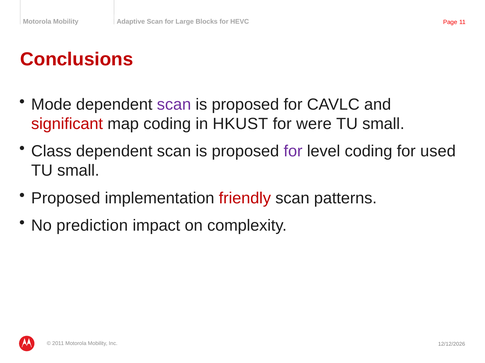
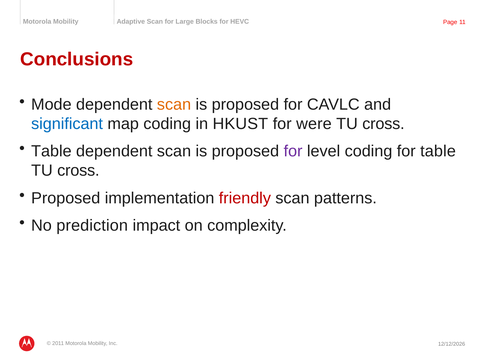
scan colour: purple -> orange (174, 105)
significant colour: red -> blue (67, 124)
small: small -> cross (383, 124)
Class: Class -> Table (51, 152)
for used: used -> table (438, 152)
small: small -> cross (78, 171)
